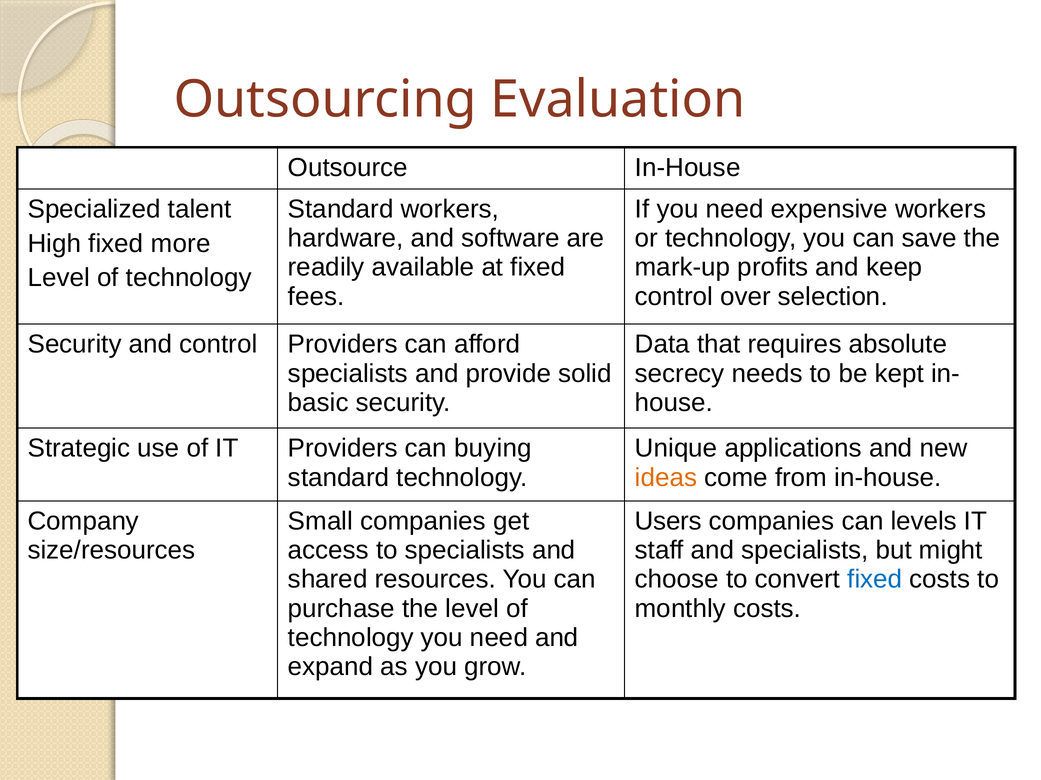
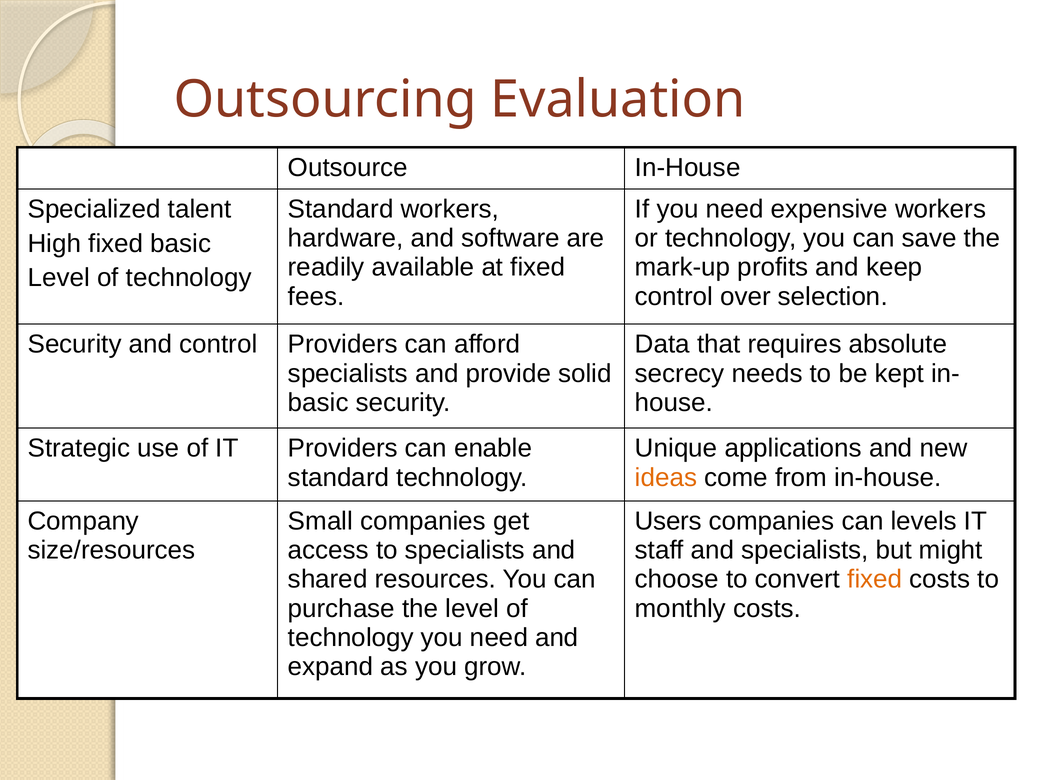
fixed more: more -> basic (181, 244)
buying: buying -> enable (493, 449)
fixed colour: blue -> orange (875, 580)
